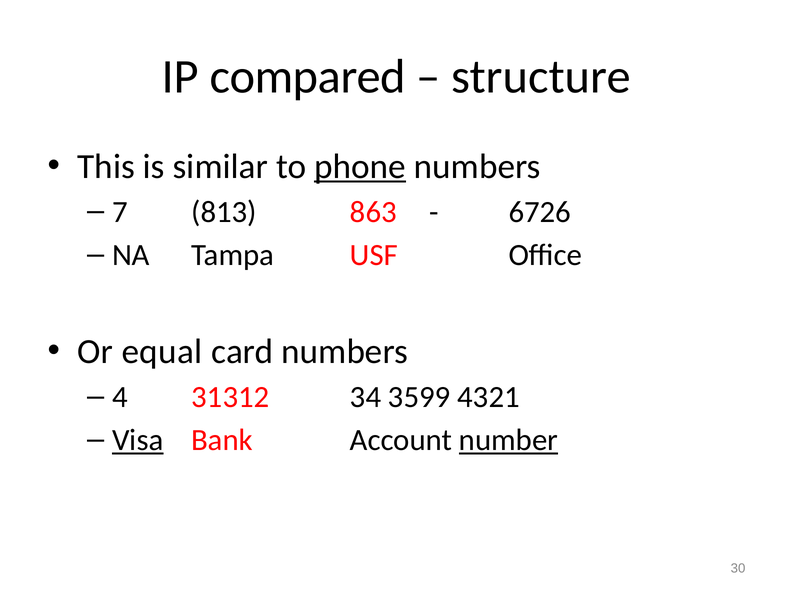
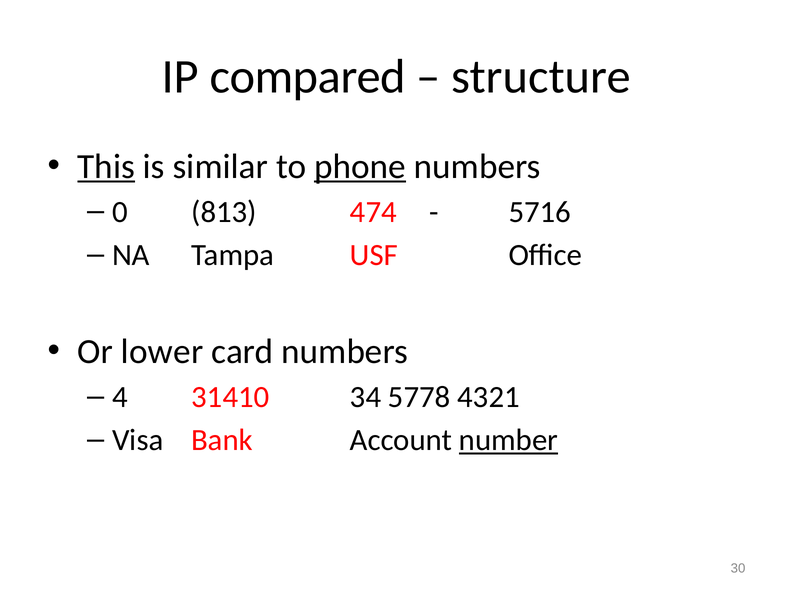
This underline: none -> present (106, 166)
7: 7 -> 0 (120, 212)
863: 863 -> 474 (373, 212)
6726: 6726 -> 5716 (540, 212)
equal: equal -> lower (162, 351)
31312: 31312 -> 31410 (230, 397)
3599: 3599 -> 5778 (419, 397)
Visa underline: present -> none (138, 440)
